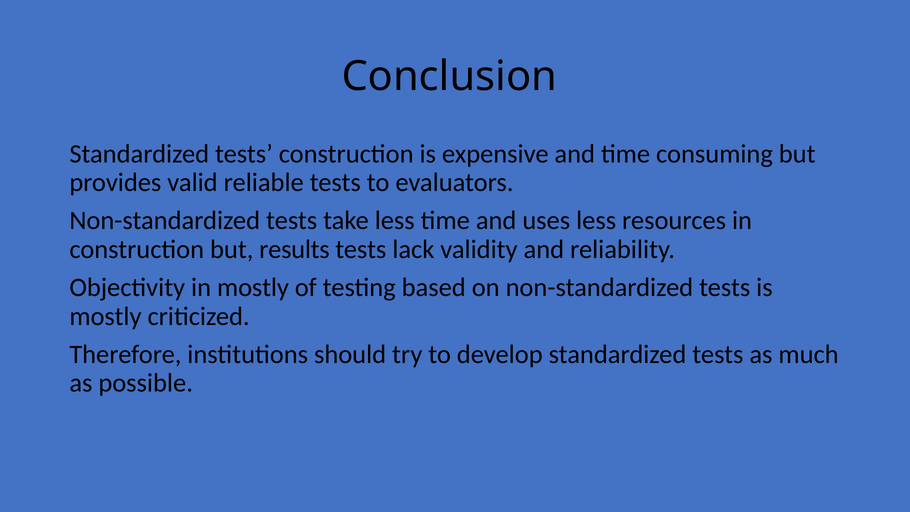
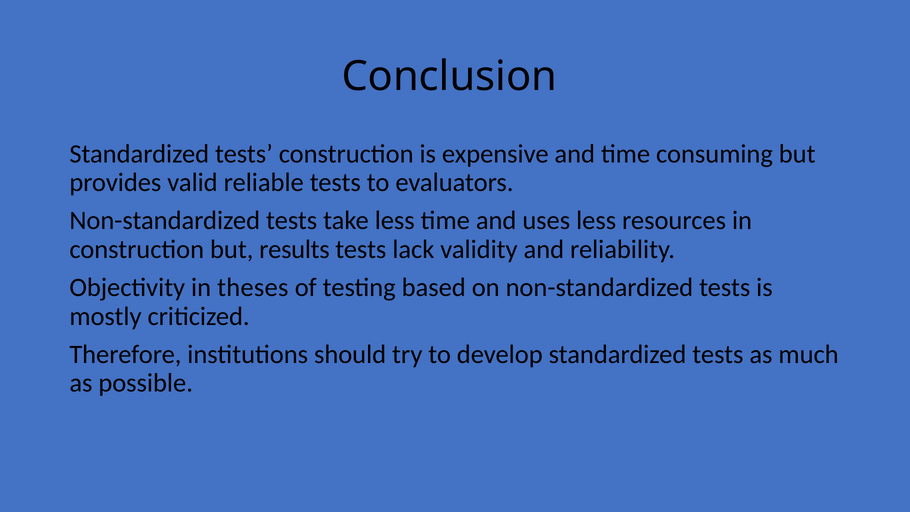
in mostly: mostly -> theses (253, 288)
